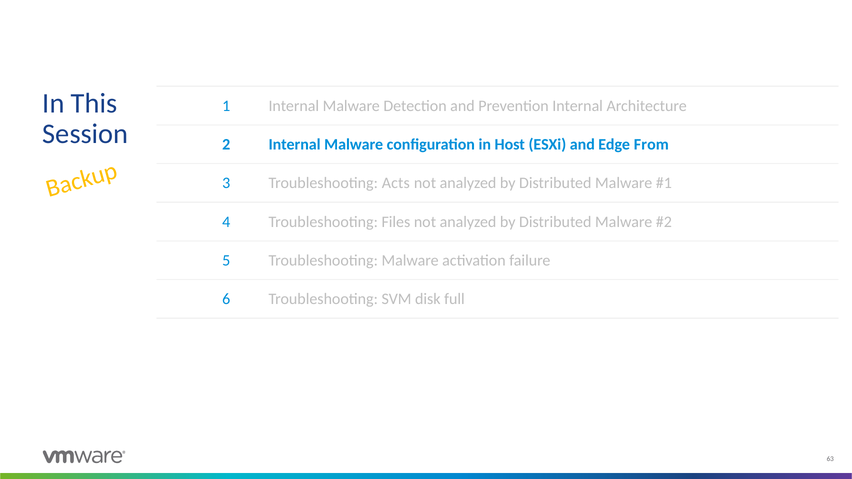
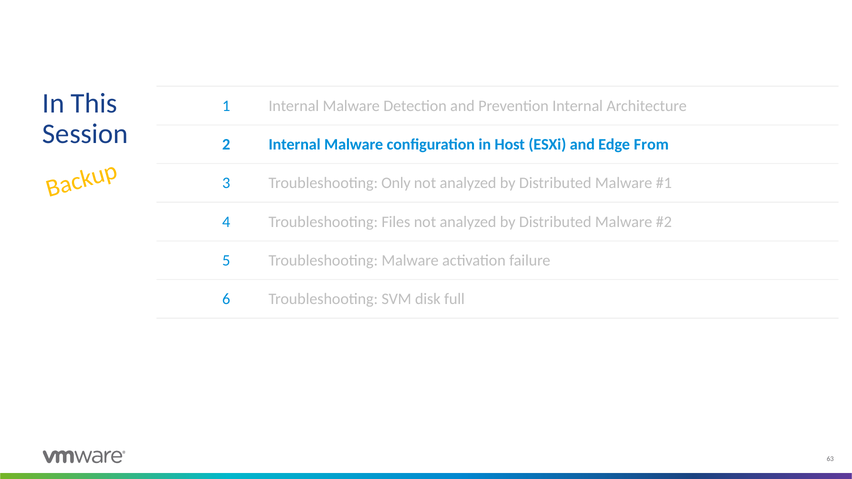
Acts: Acts -> Only (396, 183)
